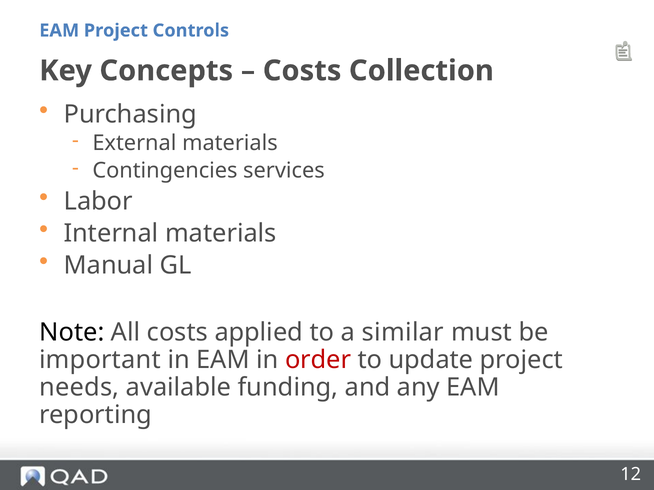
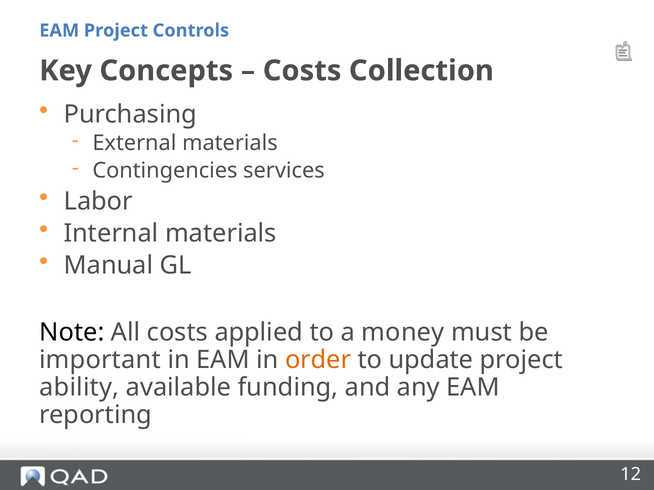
similar: similar -> money (403, 333)
order colour: red -> orange (318, 360)
needs: needs -> ability (79, 388)
